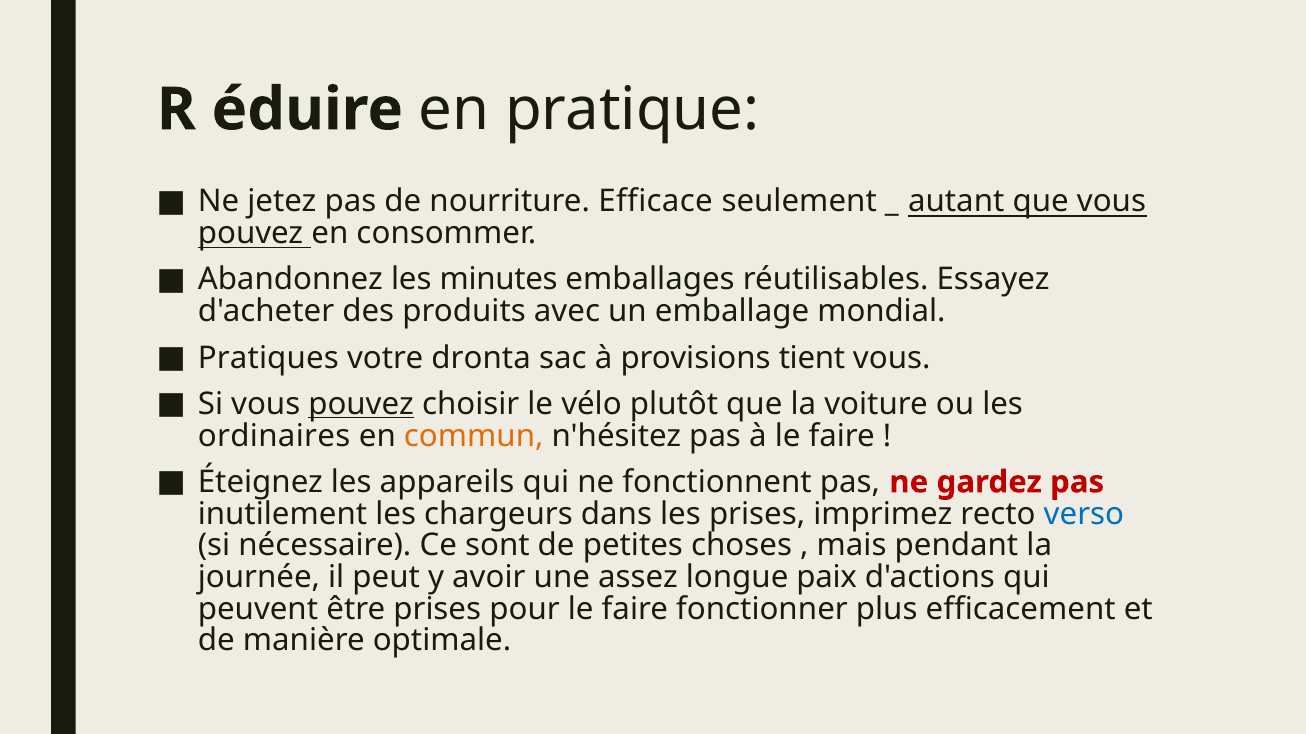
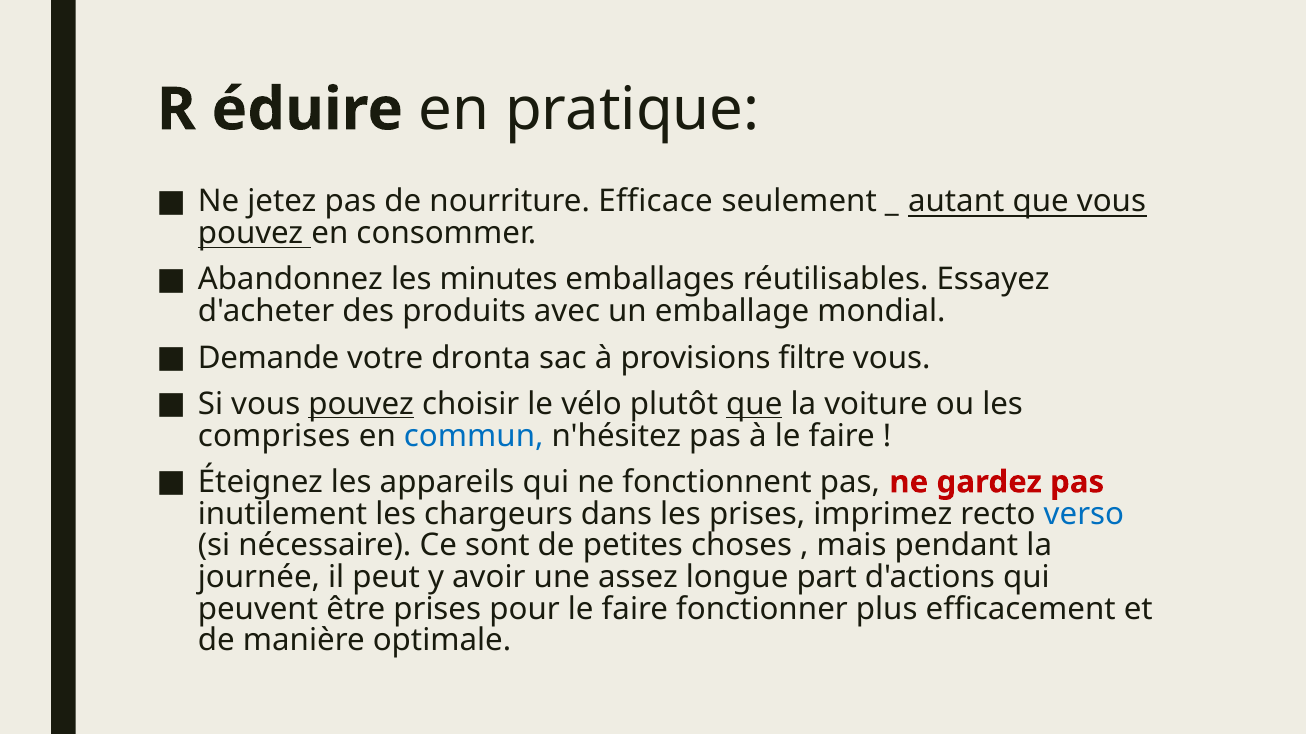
Pratiques: Pratiques -> Demande (269, 358)
tient: tient -> filtre (812, 358)
que underline: none -> present (754, 404)
ordinaires: ordinaires -> comprises (274, 436)
commun colour: orange -> blue (474, 436)
paix: paix -> part (827, 578)
